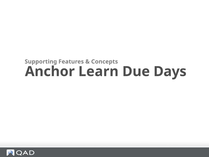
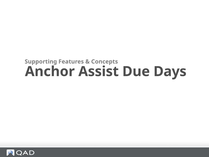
Learn: Learn -> Assist (99, 71)
